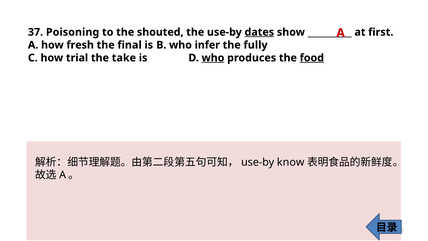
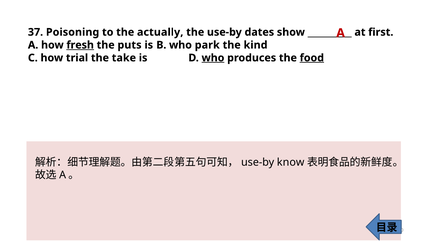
shouted: shouted -> actually (160, 32)
dates underline: present -> none (259, 32)
fresh underline: none -> present (80, 45)
final: final -> puts (130, 45)
infer: infer -> park (207, 45)
fully: fully -> kind (256, 45)
